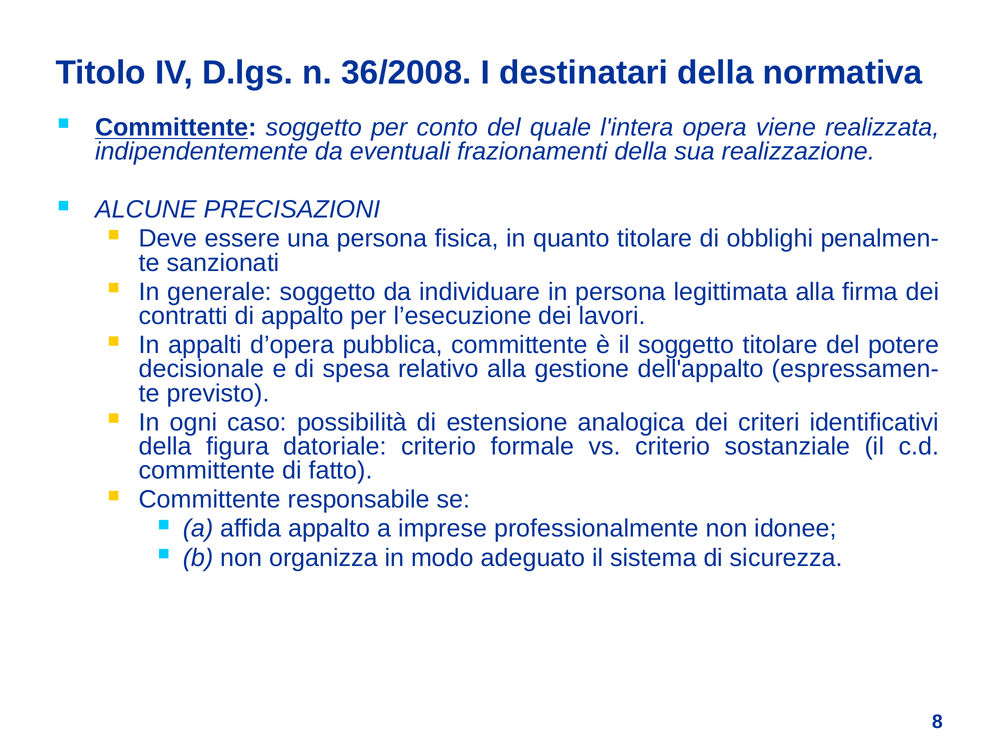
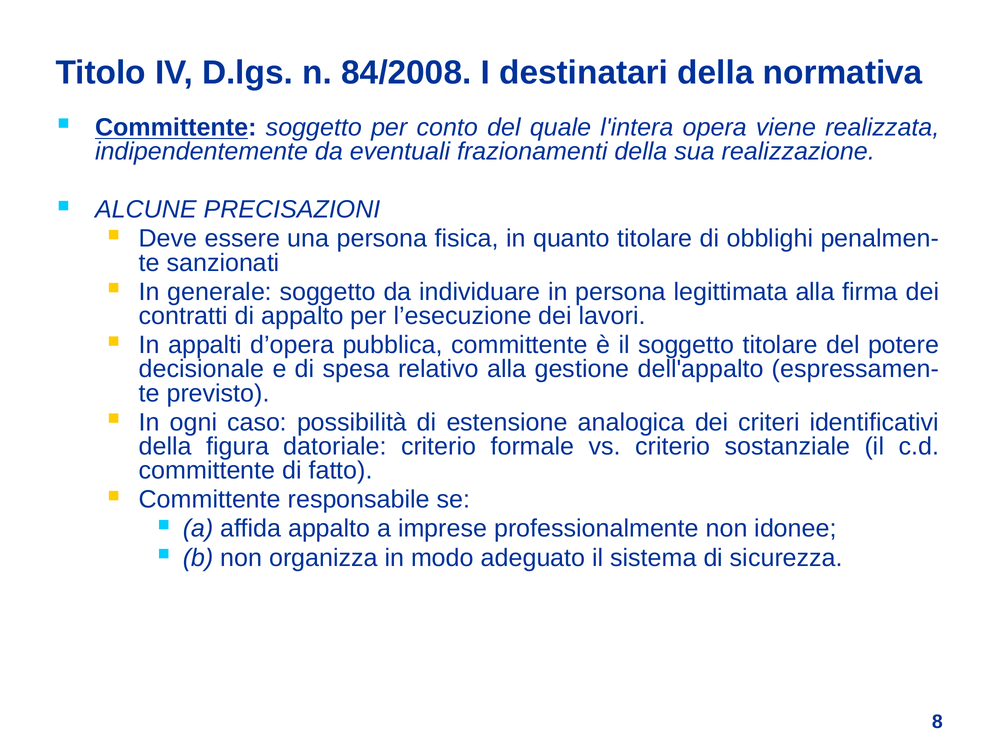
36/2008: 36/2008 -> 84/2008 (406, 73)
